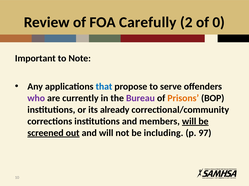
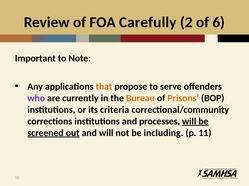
0: 0 -> 6 (219, 22)
that colour: blue -> orange (104, 87)
Bureau colour: purple -> orange (140, 98)
already: already -> criteria (115, 110)
members: members -> processes (160, 122)
97: 97 -> 11 (205, 133)
